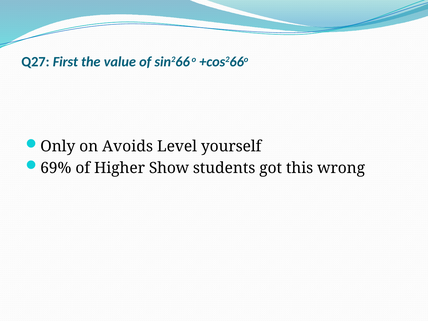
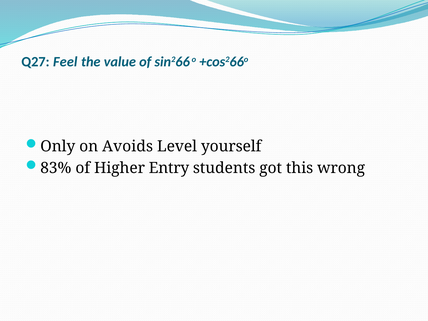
First: First -> Feel (65, 62)
69%: 69% -> 83% (56, 168)
Show: Show -> Entry (169, 168)
